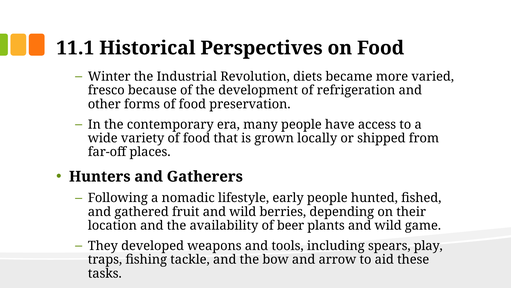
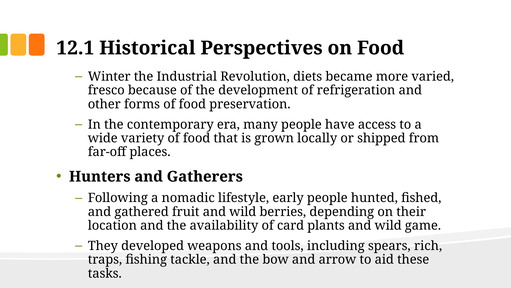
11.1: 11.1 -> 12.1 (75, 48)
beer: beer -> card (291, 225)
play: play -> rich (428, 245)
